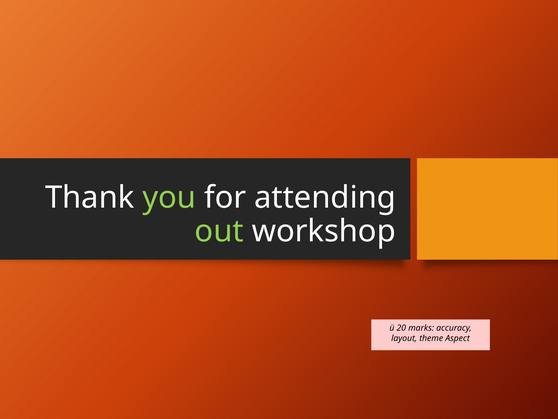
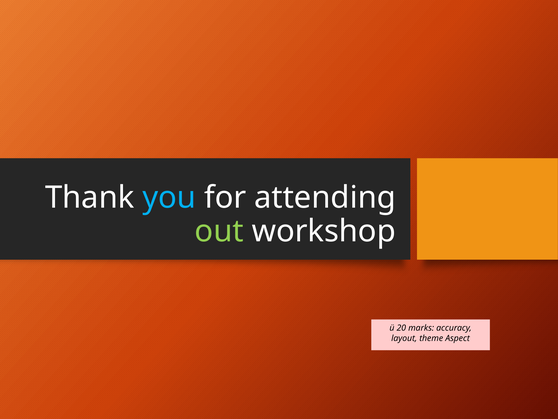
you colour: light green -> light blue (169, 197)
